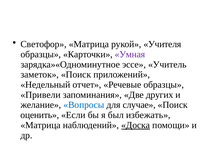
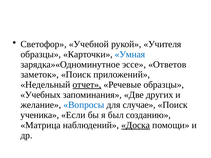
Светофор Матрица: Матрица -> Учебной (89, 44)
Умная colour: purple -> blue (130, 54)
Учитель: Учитель -> Ответов (167, 65)
отчет underline: none -> present (87, 85)
Привели: Привели -> Учебных (41, 95)
оценить: оценить -> ученика (40, 115)
избежать: избежать -> созданию (148, 115)
